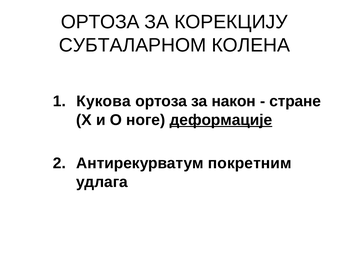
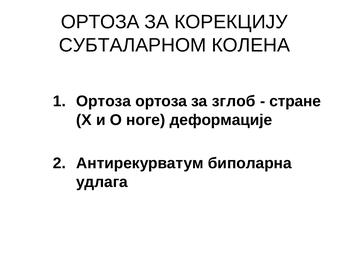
Кукова: Кукова -> Ортоза (104, 101)
након: након -> зглоб (234, 101)
деформације underline: present -> none (221, 120)
покретним: покретним -> биполарна (250, 163)
